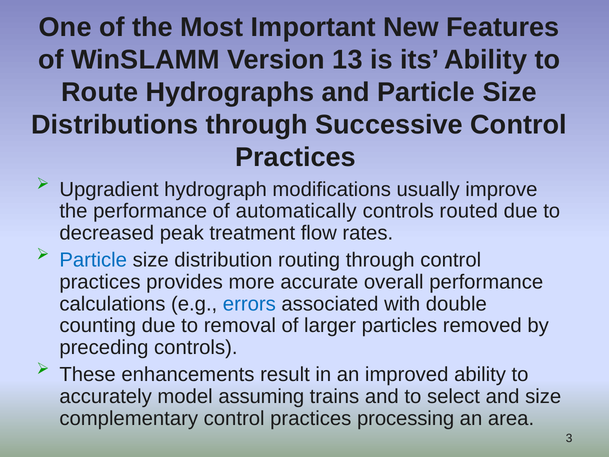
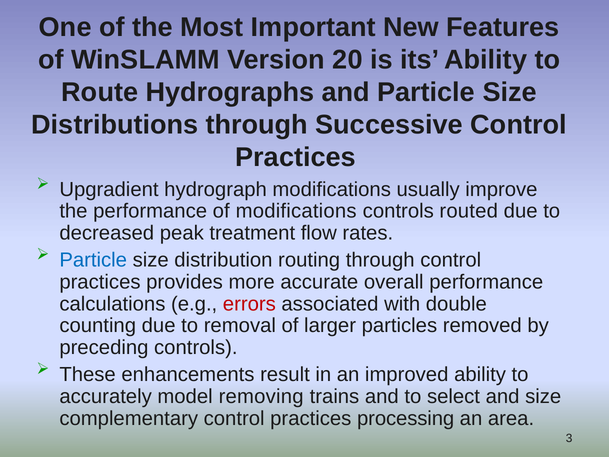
13: 13 -> 20 (348, 60)
of automatically: automatically -> modifications (296, 211)
errors colour: blue -> red (249, 304)
assuming: assuming -> removing (261, 396)
